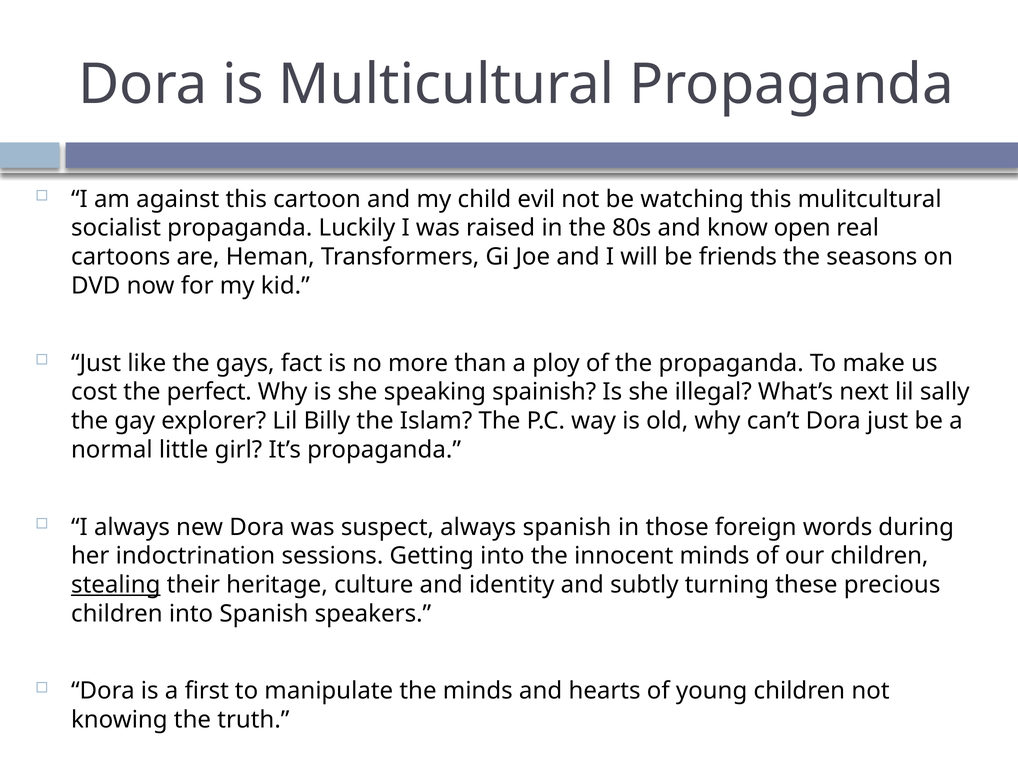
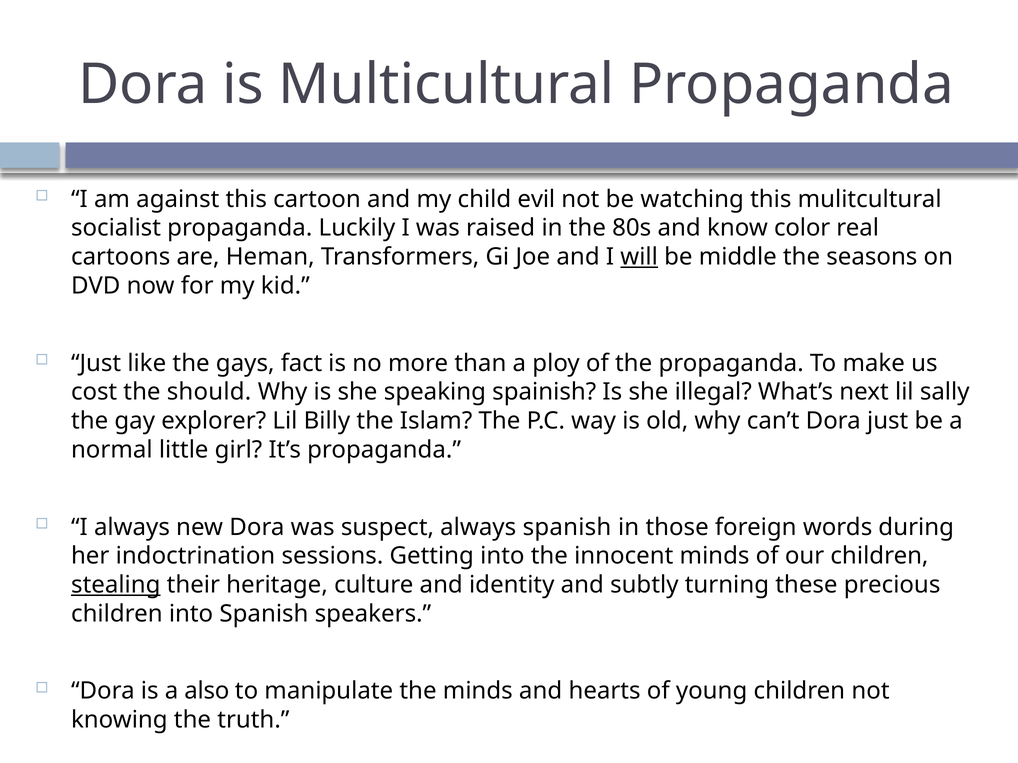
open: open -> color (802, 228)
will underline: none -> present (639, 257)
friends: friends -> middle (738, 257)
perfect: perfect -> should (209, 392)
first: first -> also (207, 692)
